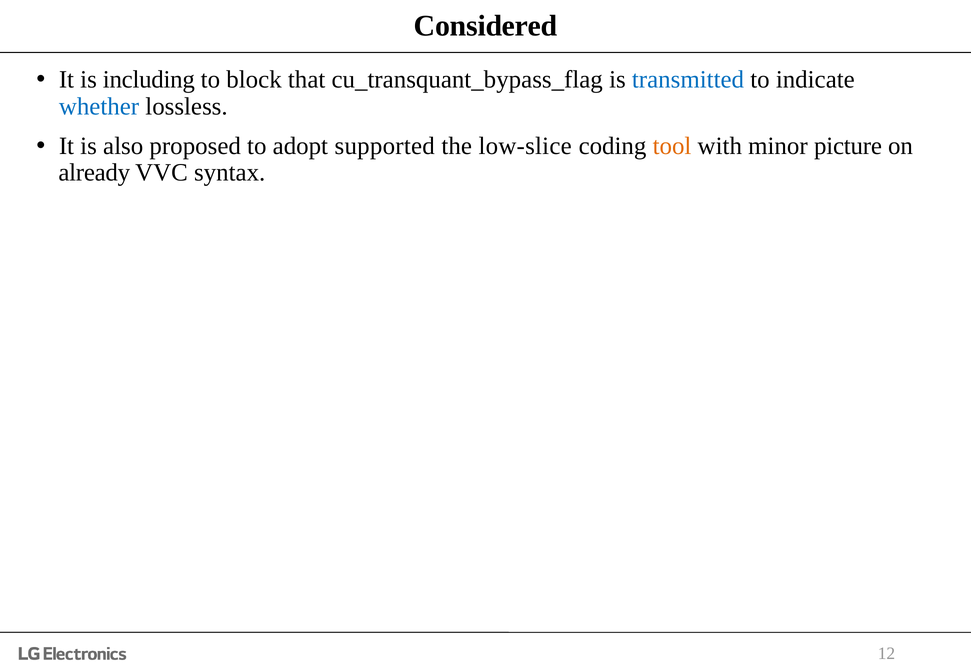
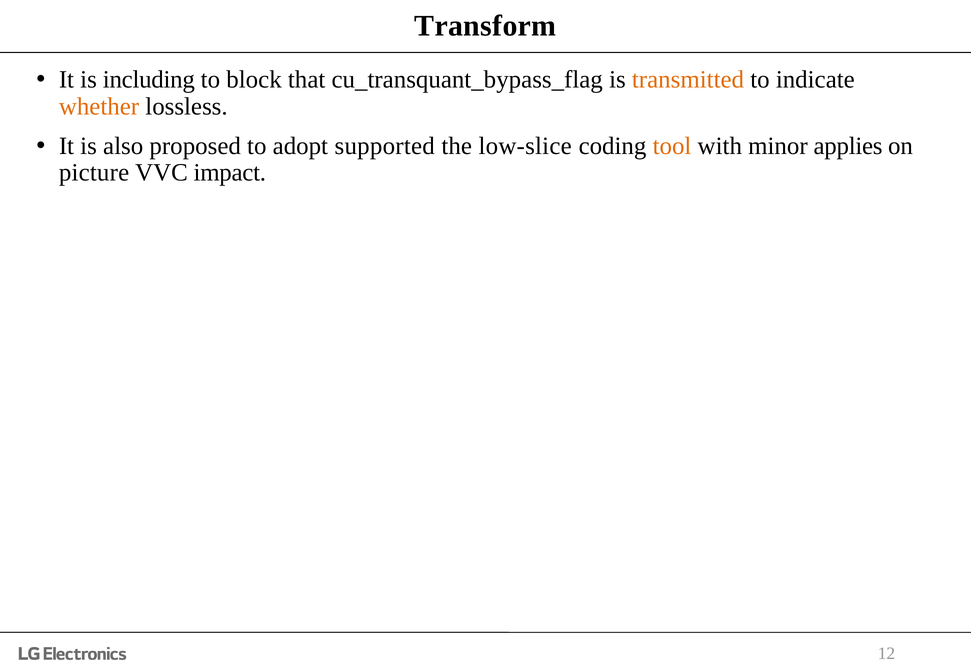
Considered: Considered -> Transform (485, 26)
transmitted colour: blue -> orange (688, 80)
whether colour: blue -> orange (99, 107)
picture: picture -> applies (848, 146)
already: already -> picture (94, 173)
syntax: syntax -> impact (230, 173)
